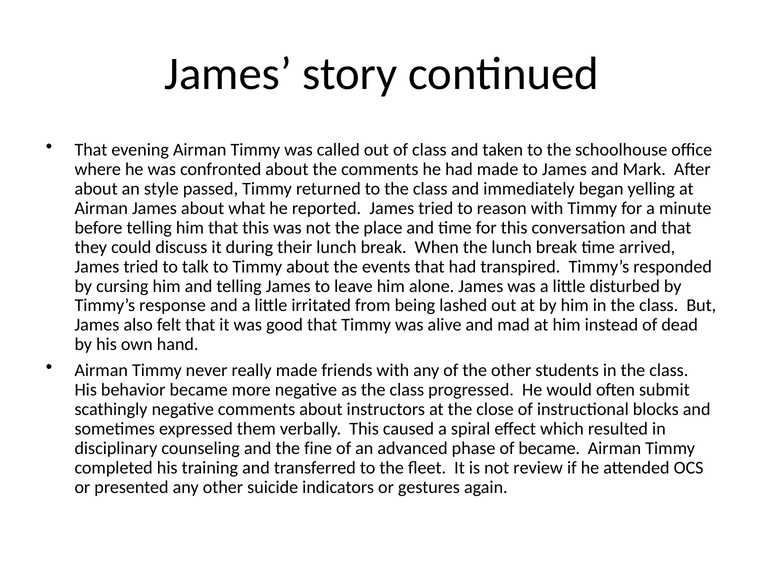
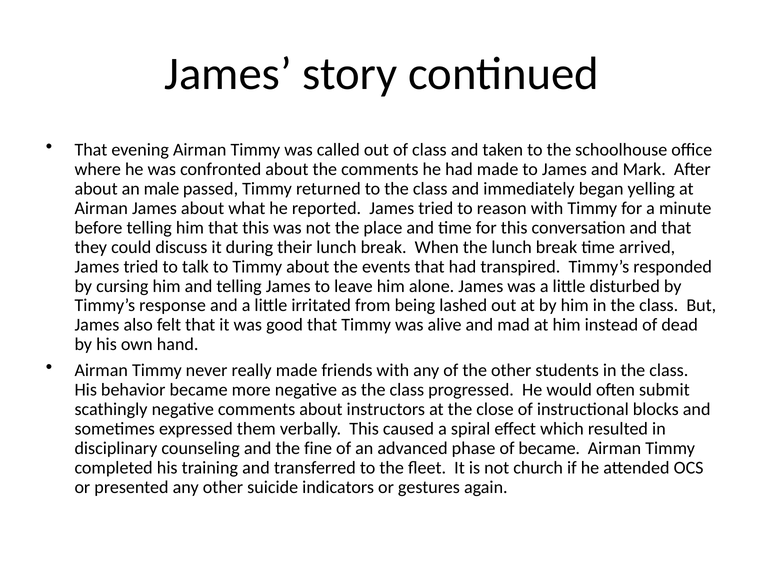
style: style -> male (161, 189)
review: review -> church (538, 468)
